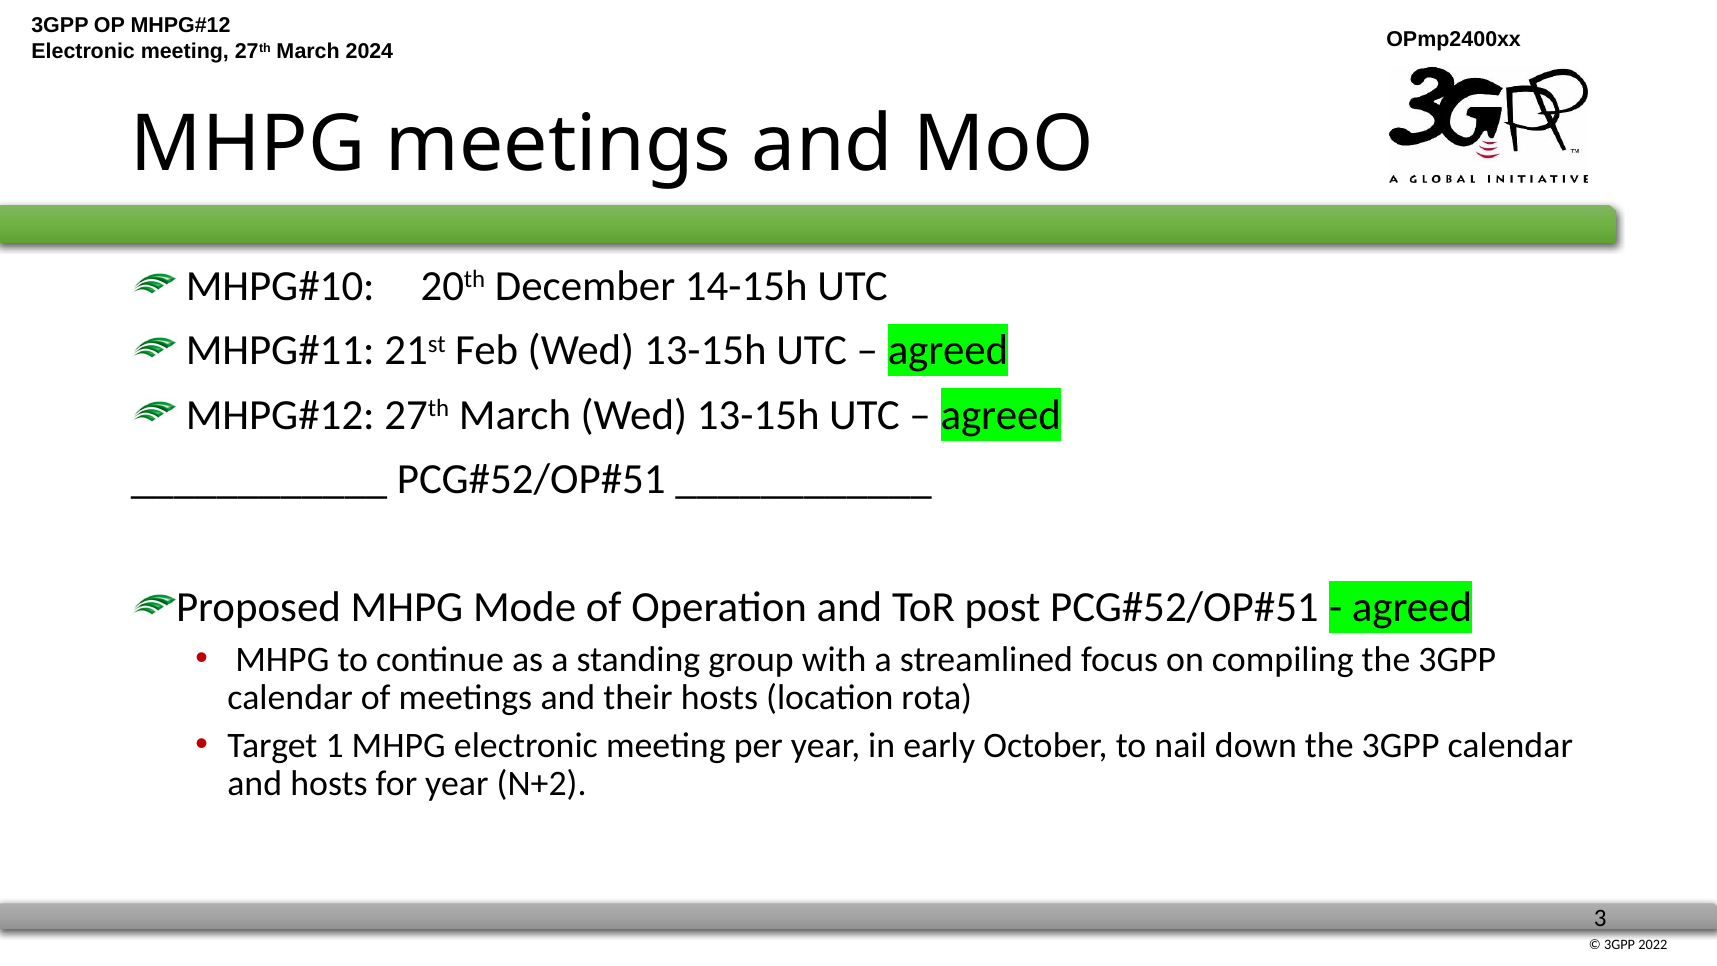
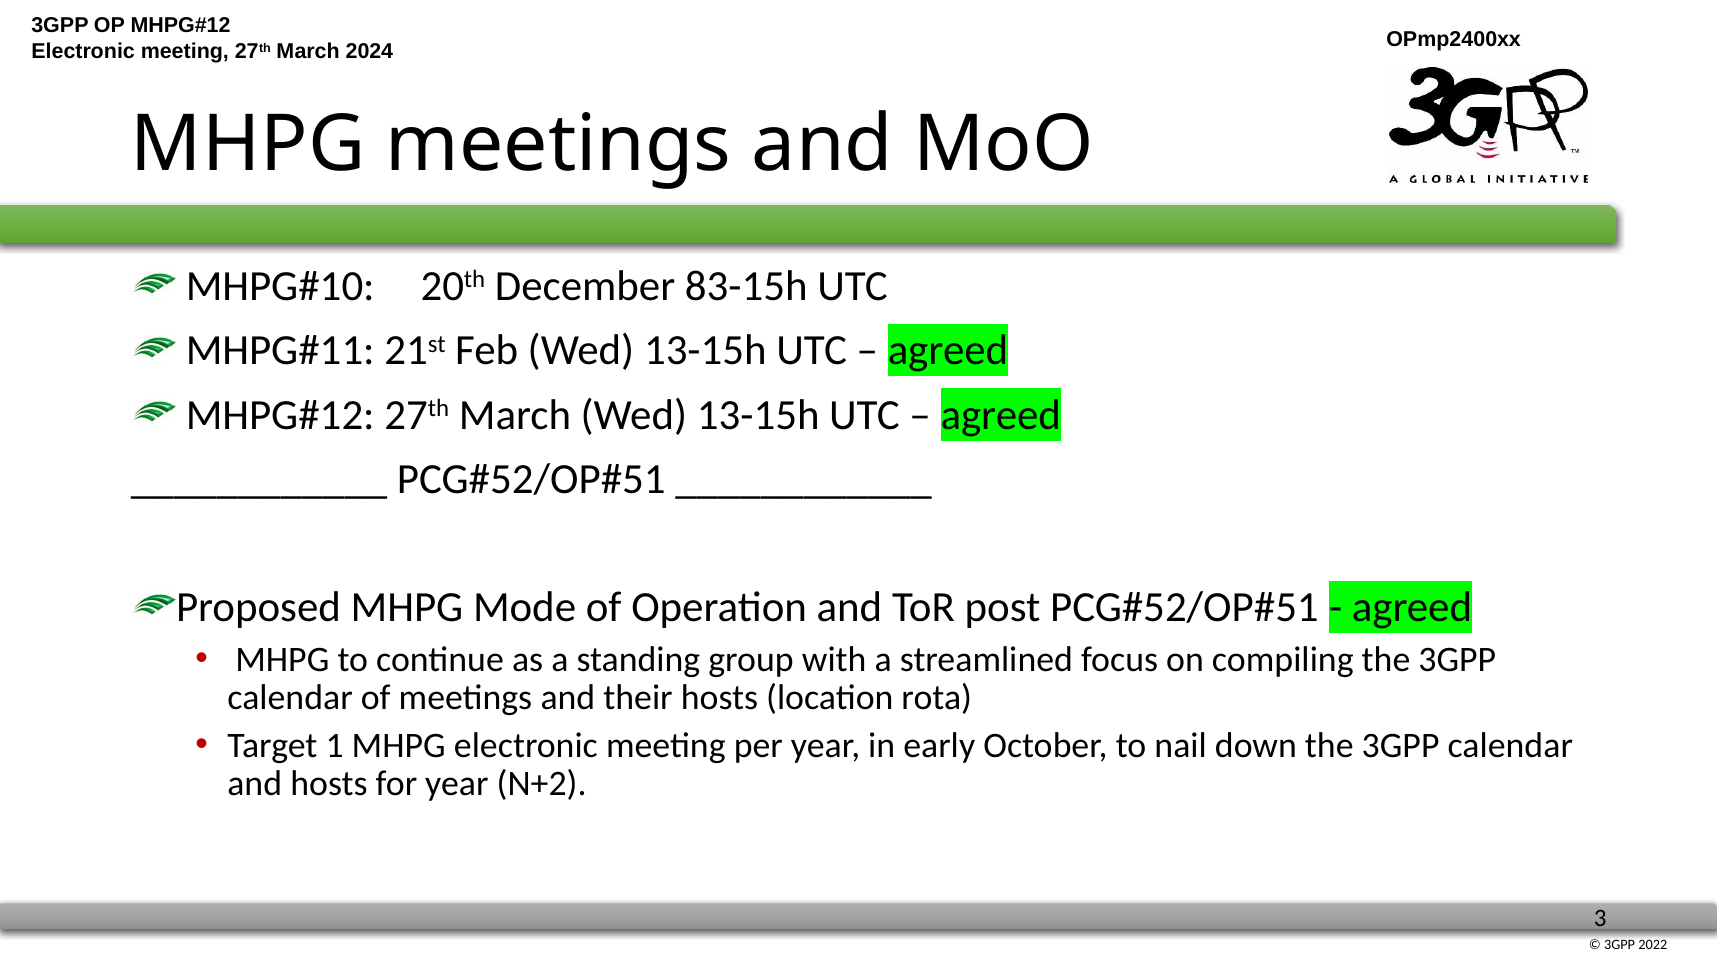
14-15h: 14-15h -> 83-15h (746, 286)
